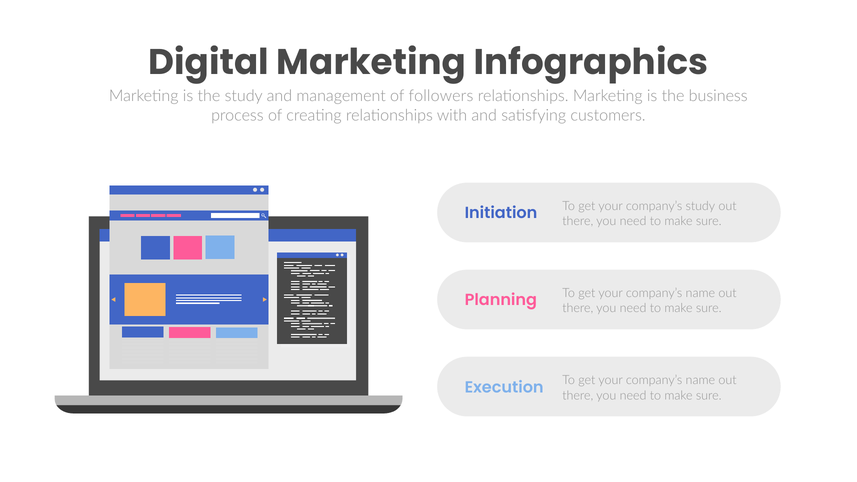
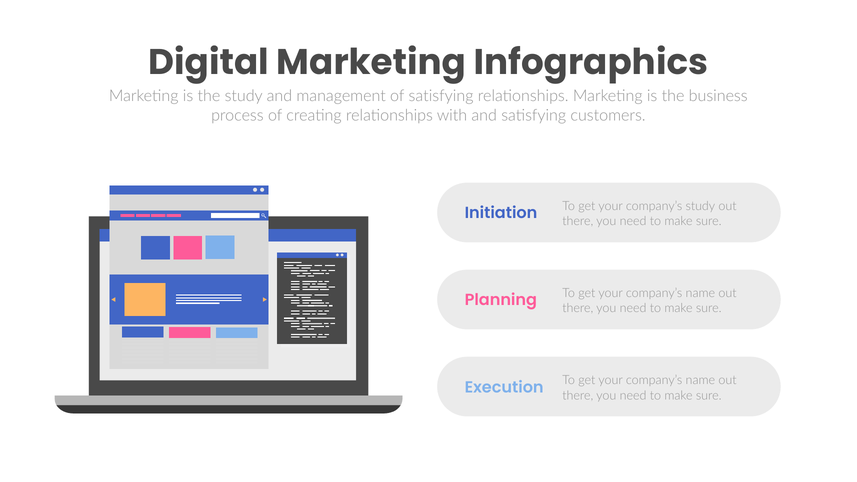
followers: followers -> satisfying (441, 96)
